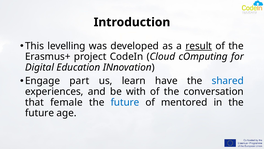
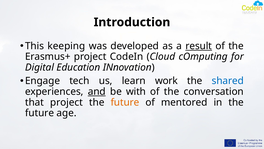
levelling: levelling -> keeping (66, 46)
part: part -> tech (79, 81)
have: have -> work (166, 81)
and underline: none -> present (97, 91)
that female: female -> project (66, 102)
future colour: blue -> orange (125, 102)
